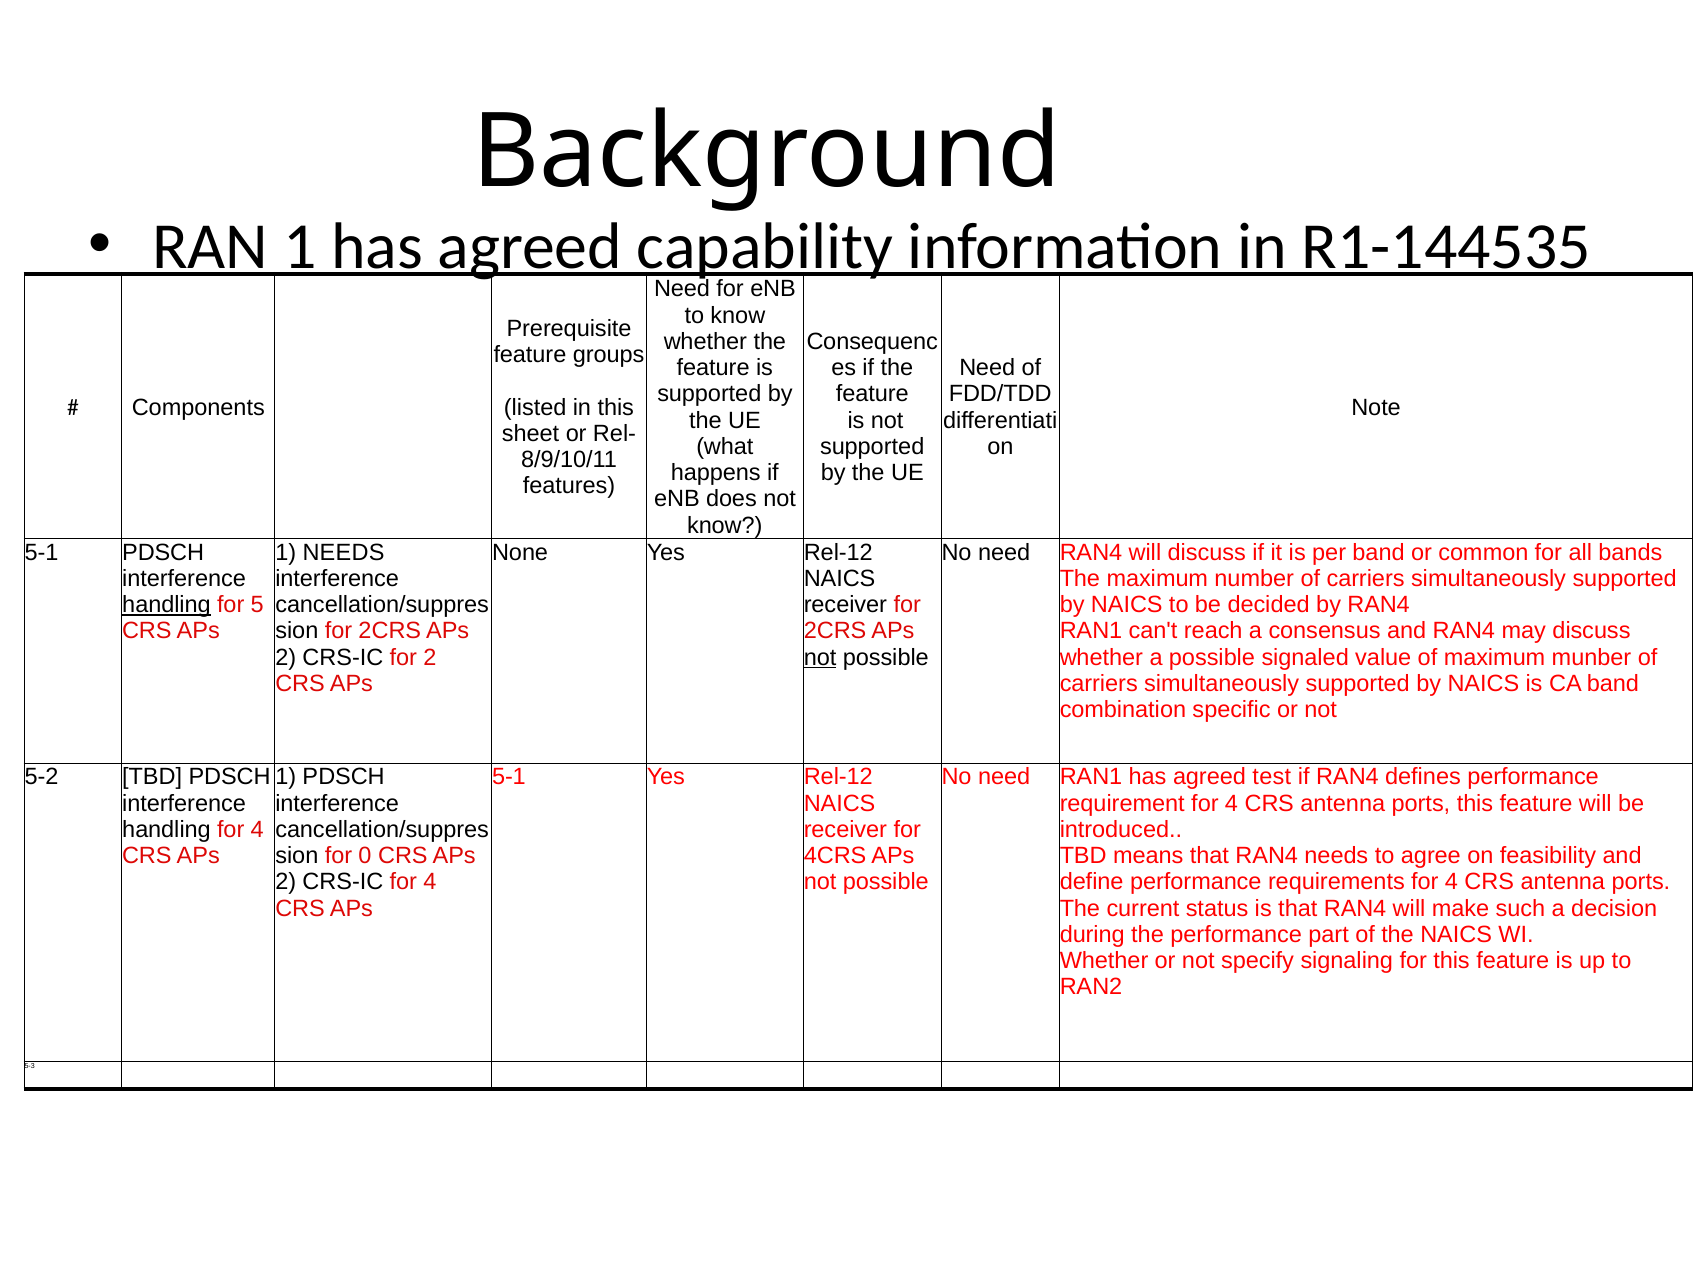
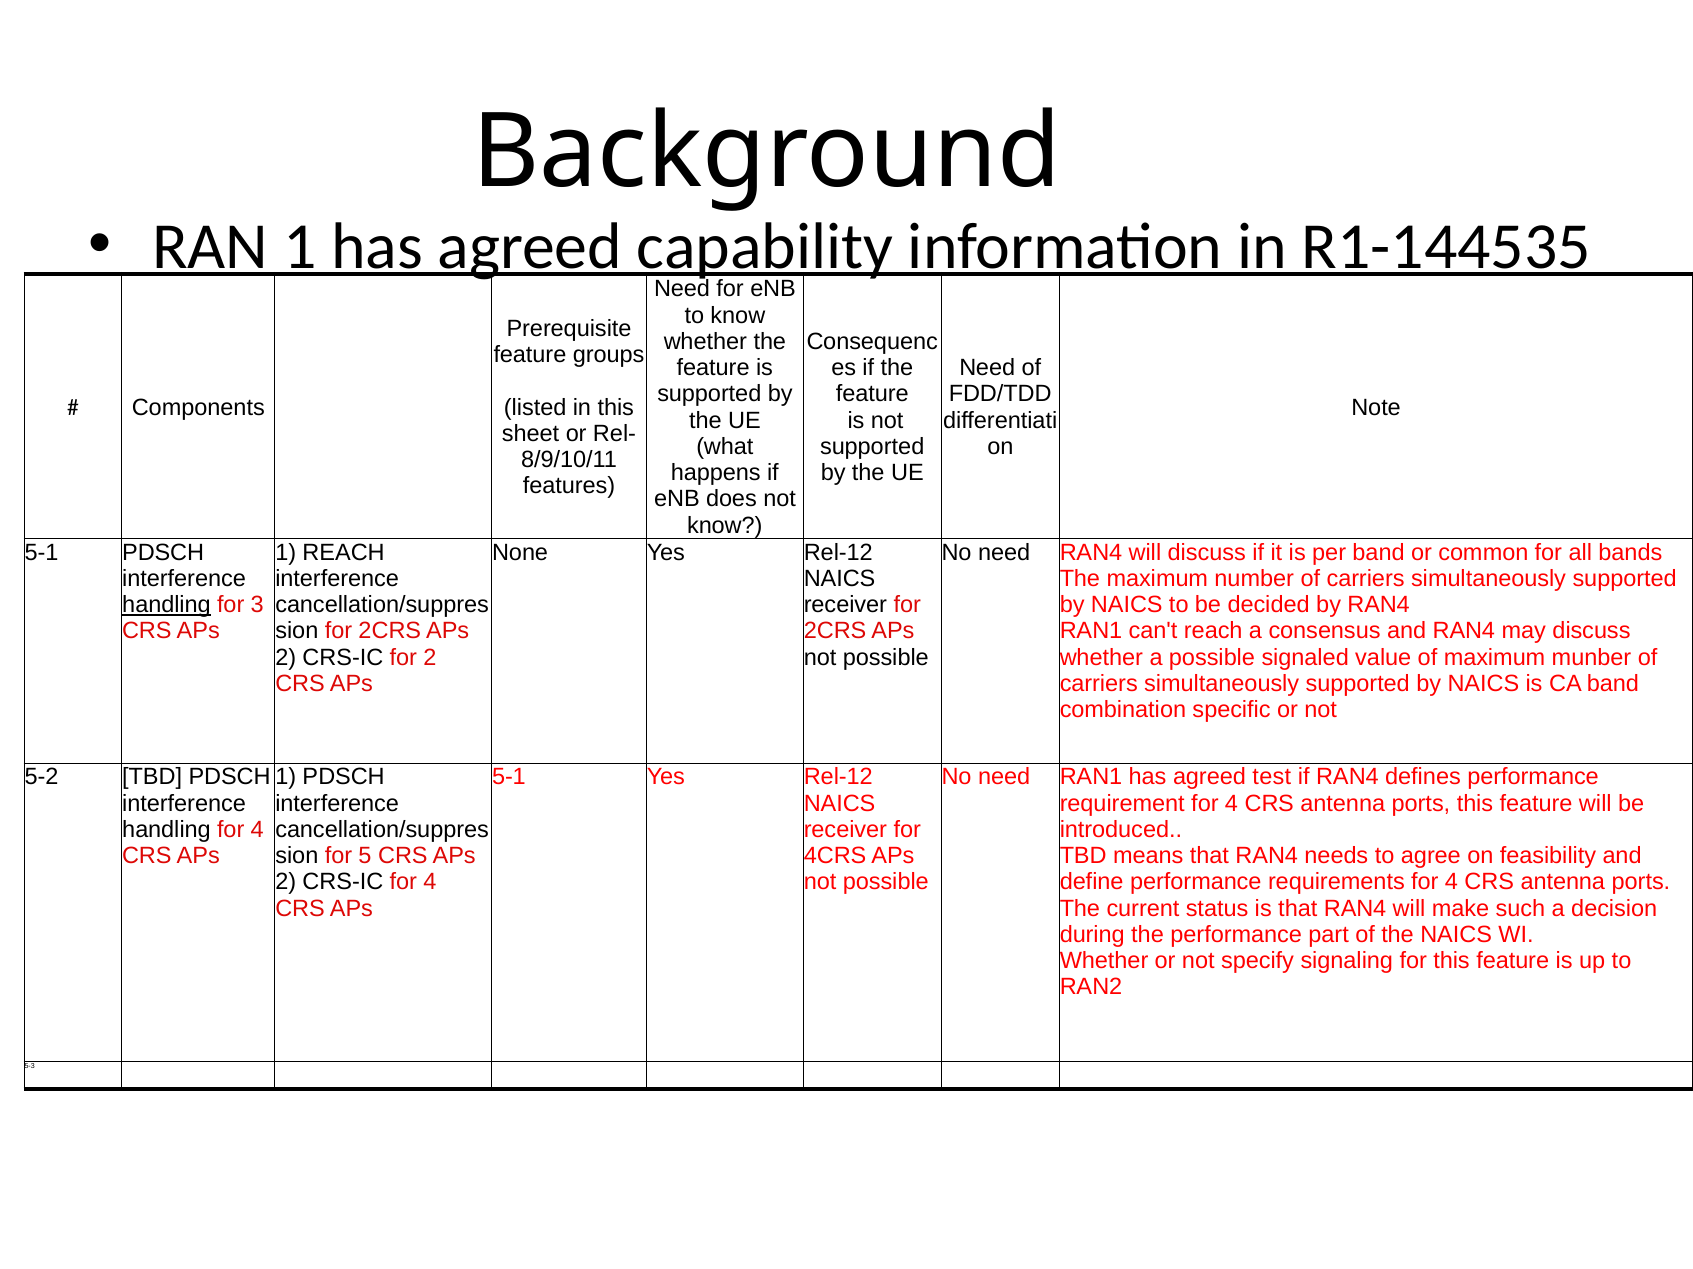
1 NEEDS: NEEDS -> REACH (344, 553)
5: 5 -> 3 (257, 605)
not underline: present -> none (820, 658)
0: 0 -> 5 (365, 856)
